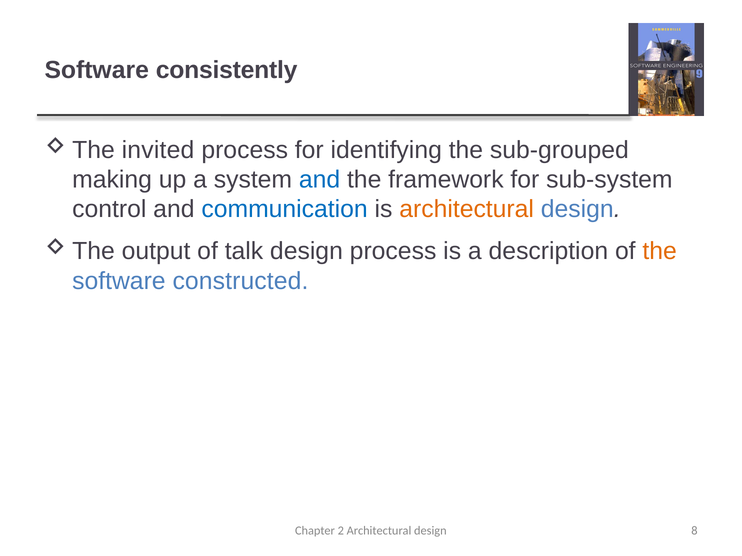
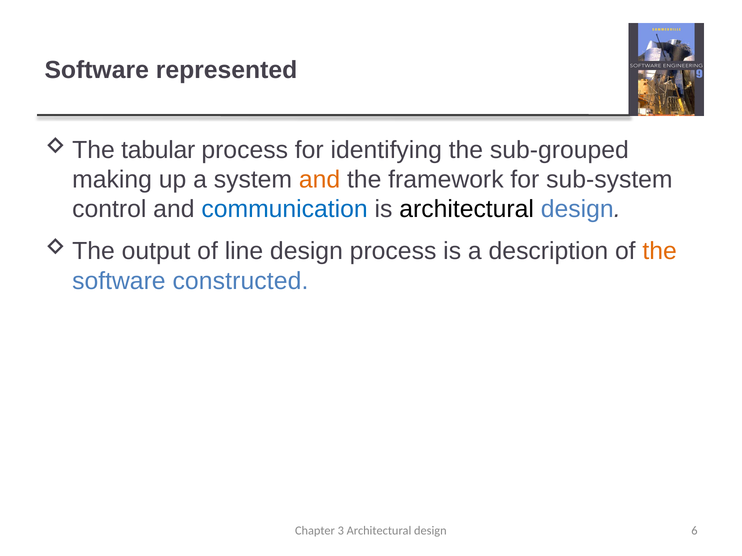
consistently: consistently -> represented (226, 70)
invited: invited -> tabular (158, 150)
and colour: blue -> orange (320, 180)
architectural colour: orange -> black (467, 209)
talk: talk -> line (244, 252)
2: 2 -> 3 (341, 531)
8: 8 -> 6 (694, 531)
